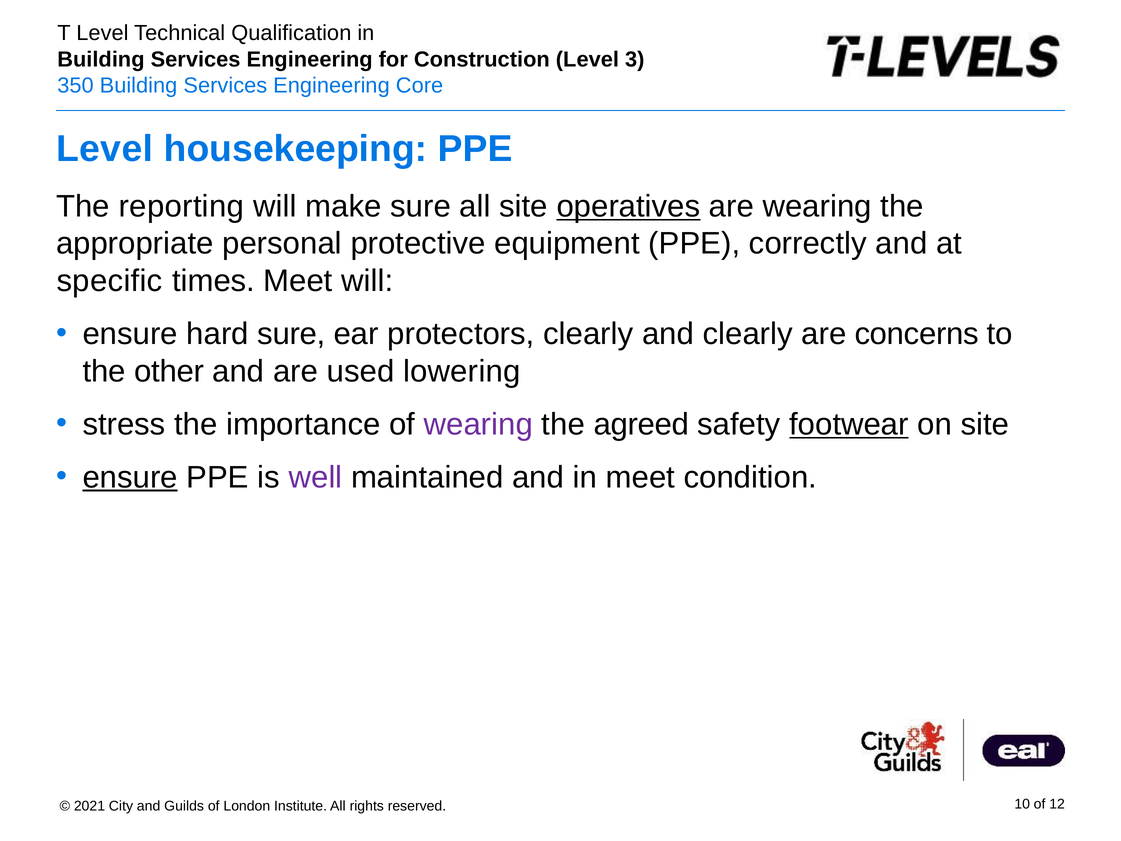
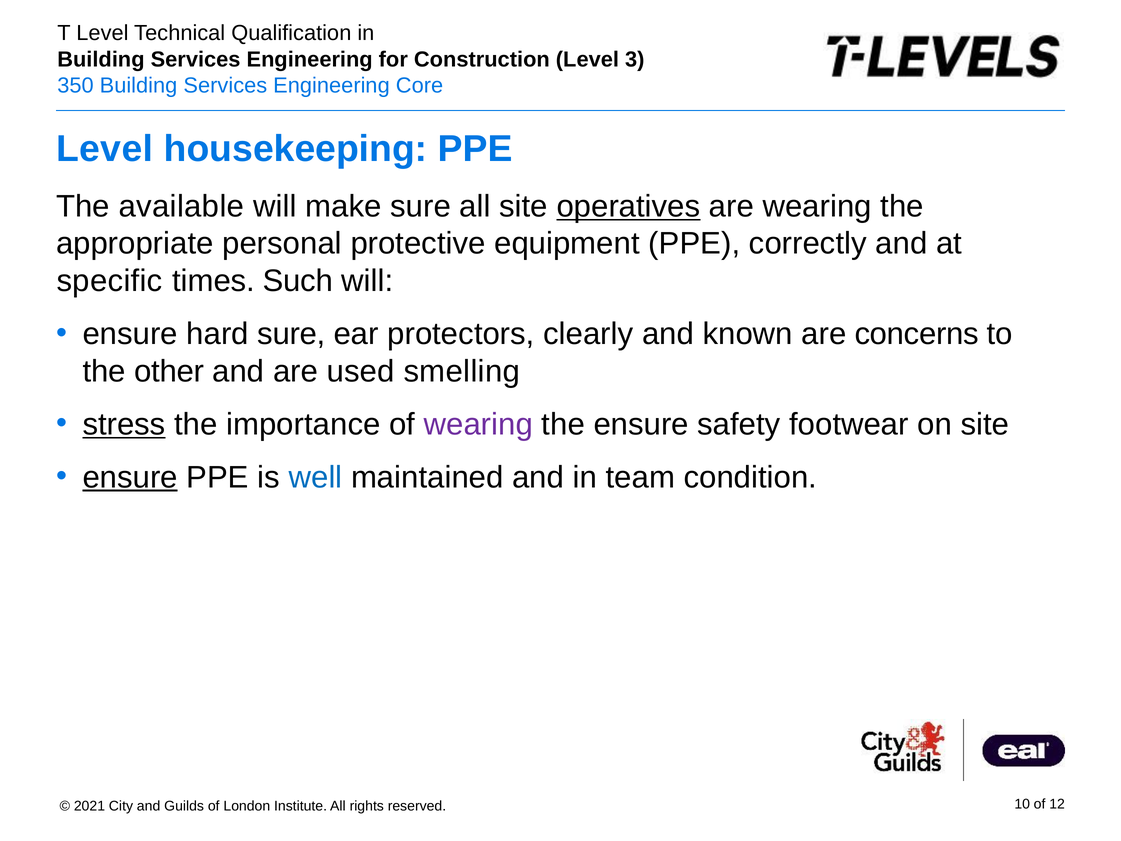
reporting: reporting -> available (181, 206)
times Meet: Meet -> Such (298, 281)
and clearly: clearly -> known (748, 334)
lowering: lowering -> smelling (462, 371)
stress underline: none -> present (124, 424)
the agreed: agreed -> ensure (641, 424)
footwear underline: present -> none (849, 424)
well colour: purple -> blue (316, 477)
in meet: meet -> team (640, 477)
